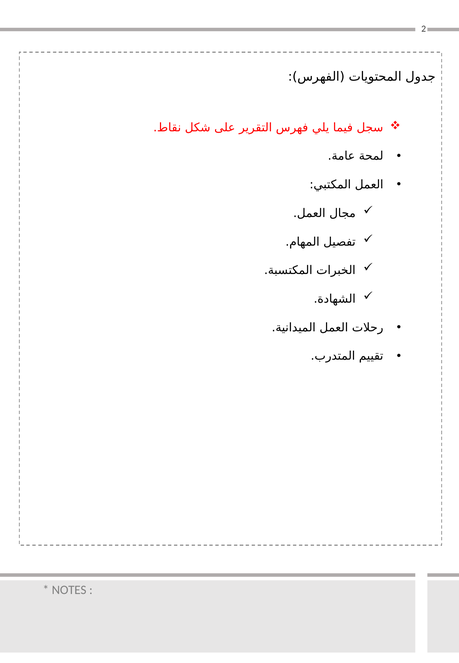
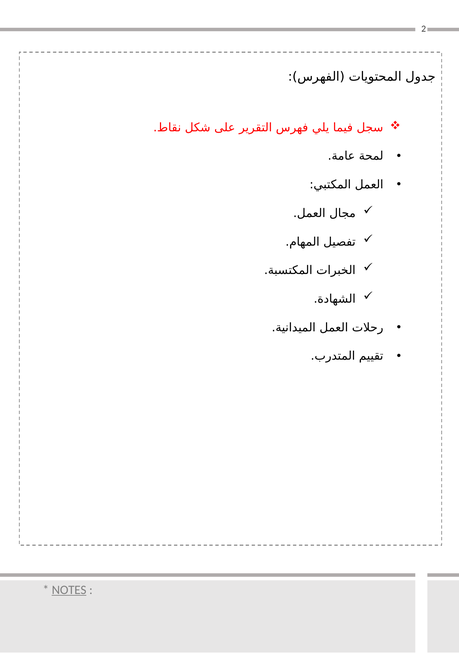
NOTES underline: none -> present (69, 590)
